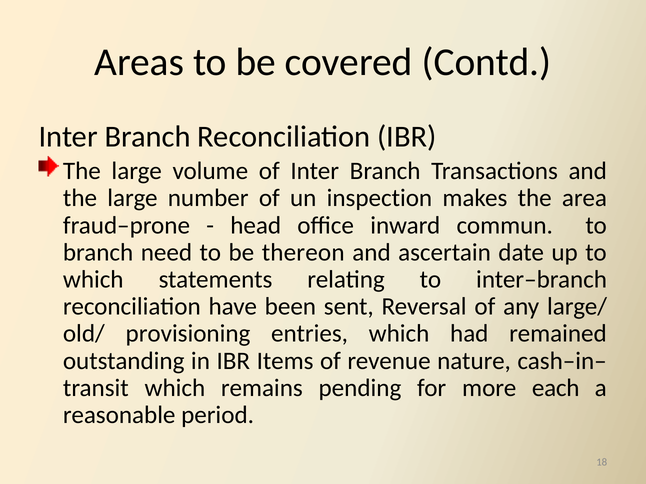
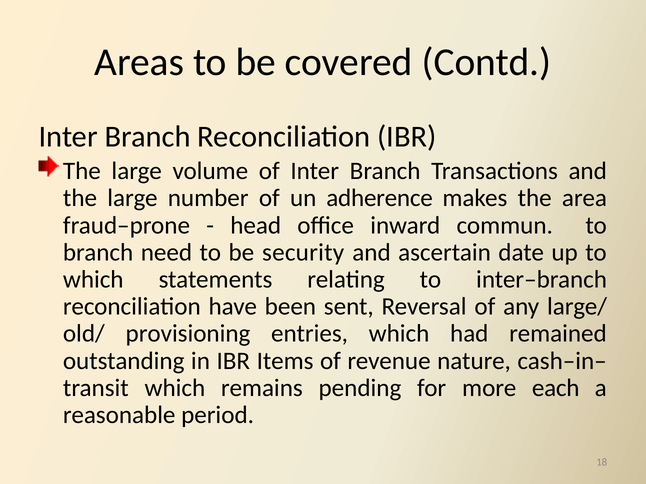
inspection: inspection -> adherence (380, 198)
thereon: thereon -> security (303, 253)
